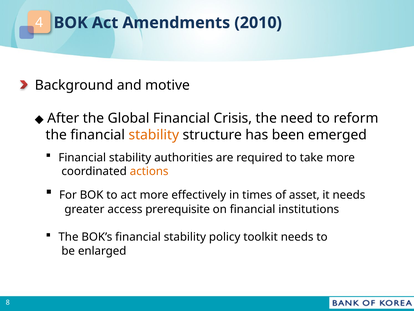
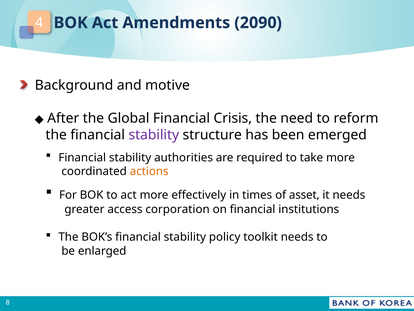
2010: 2010 -> 2090 (255, 23)
stability colour: orange -> purple (154, 135)
prerequisite: prerequisite -> corporation (178, 209)
